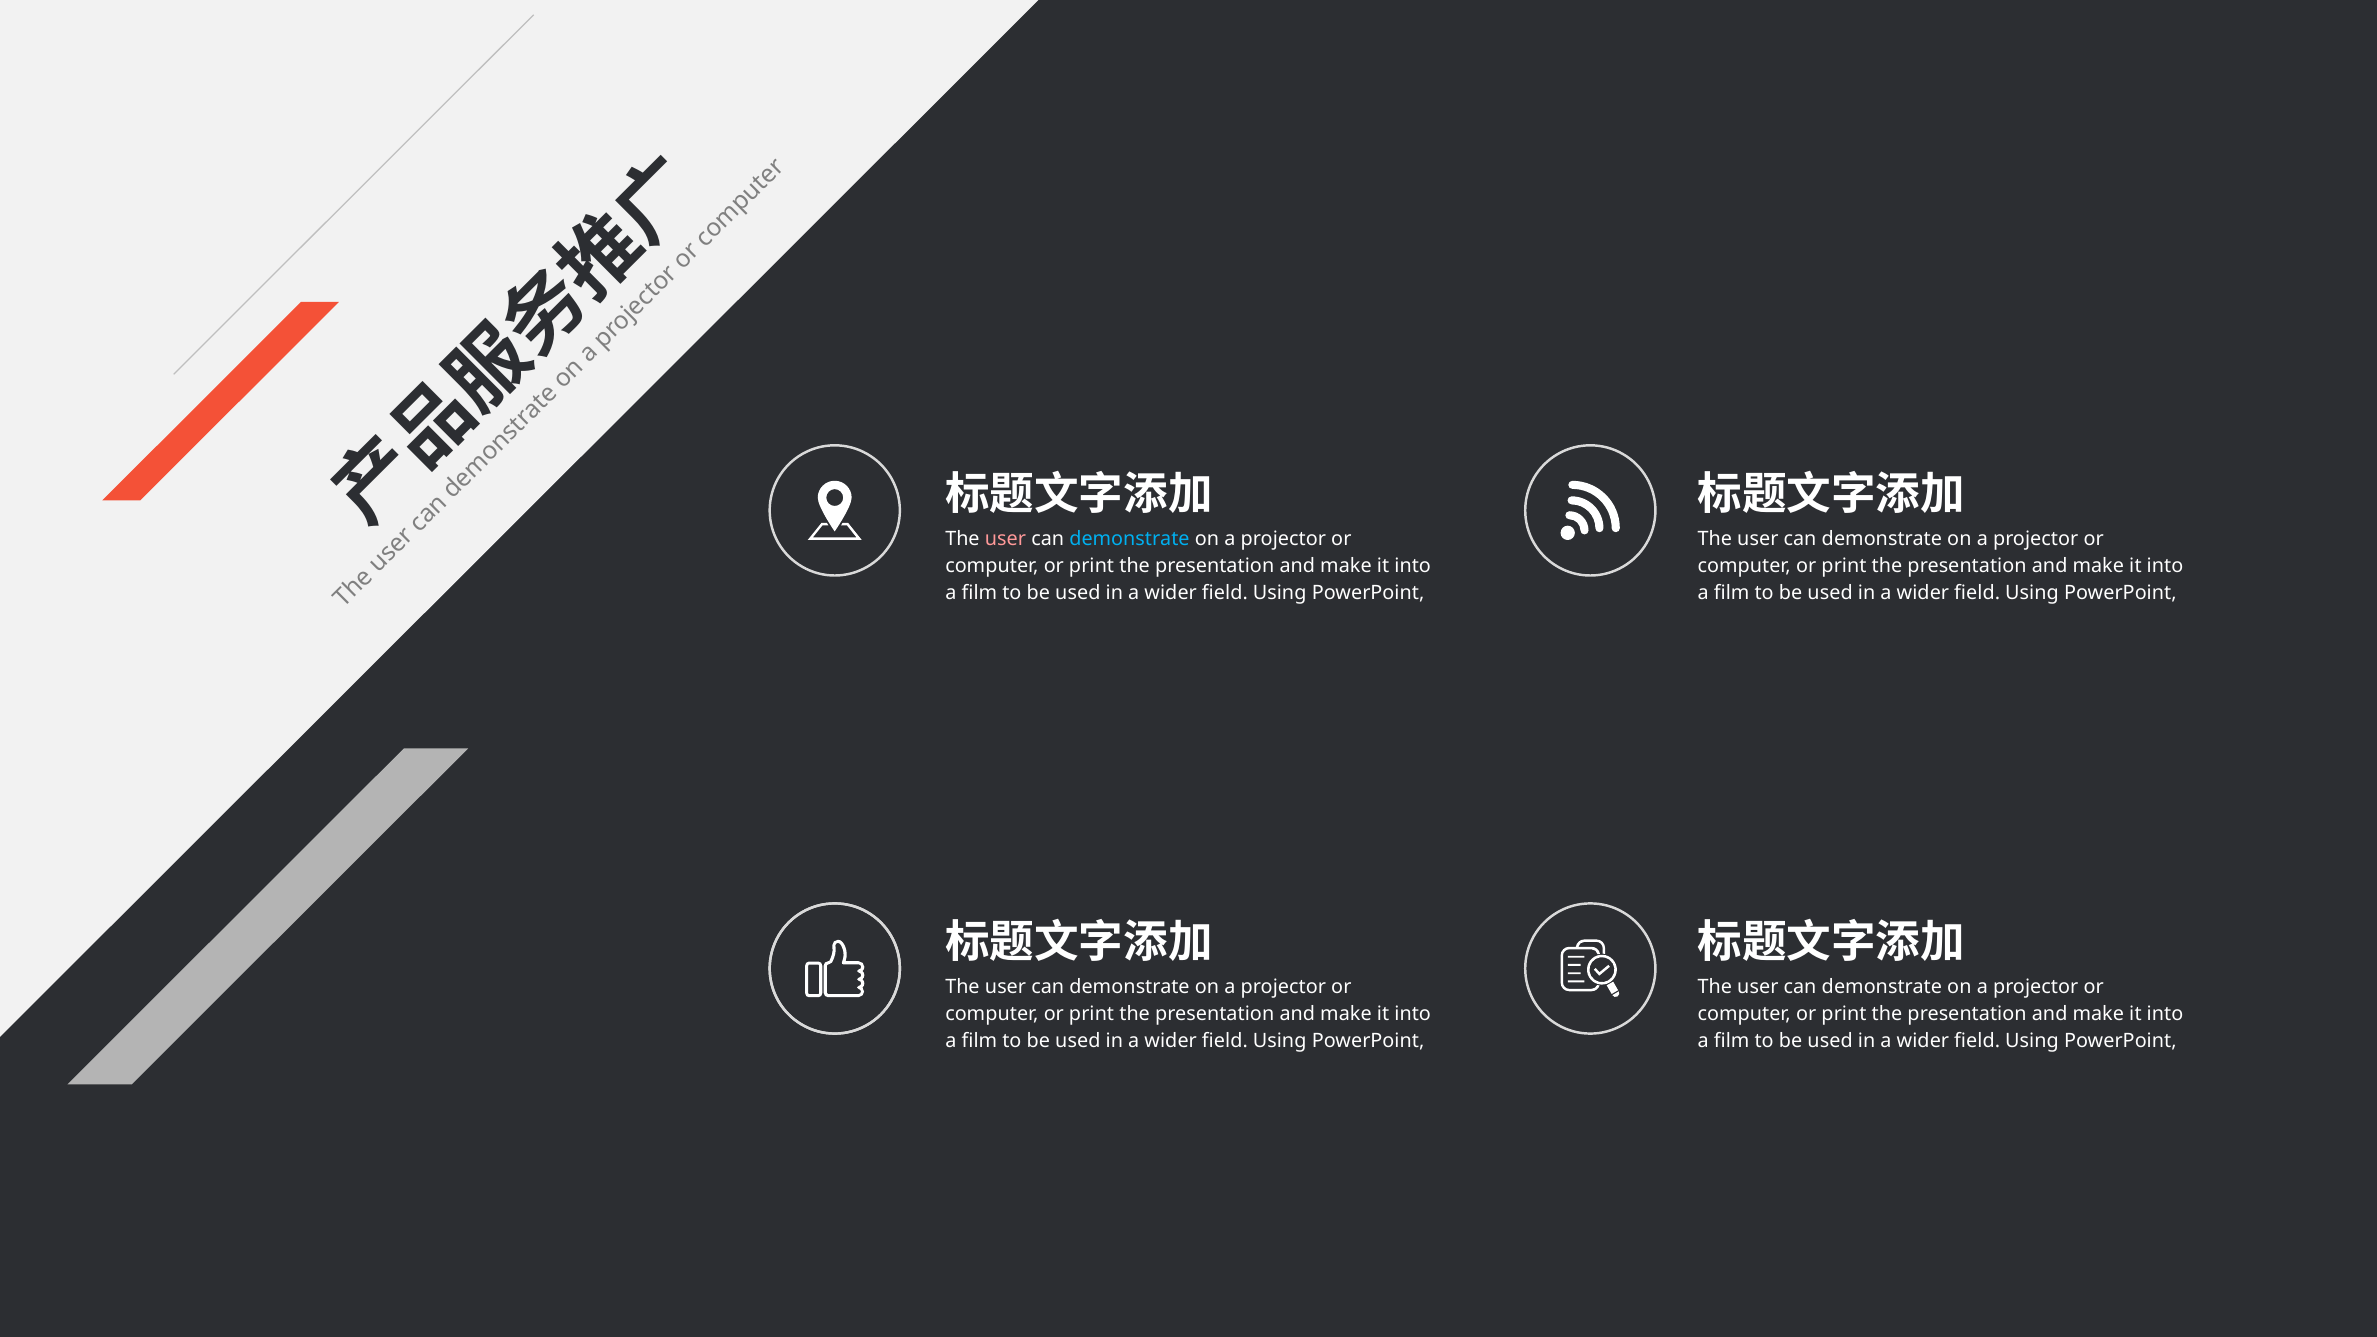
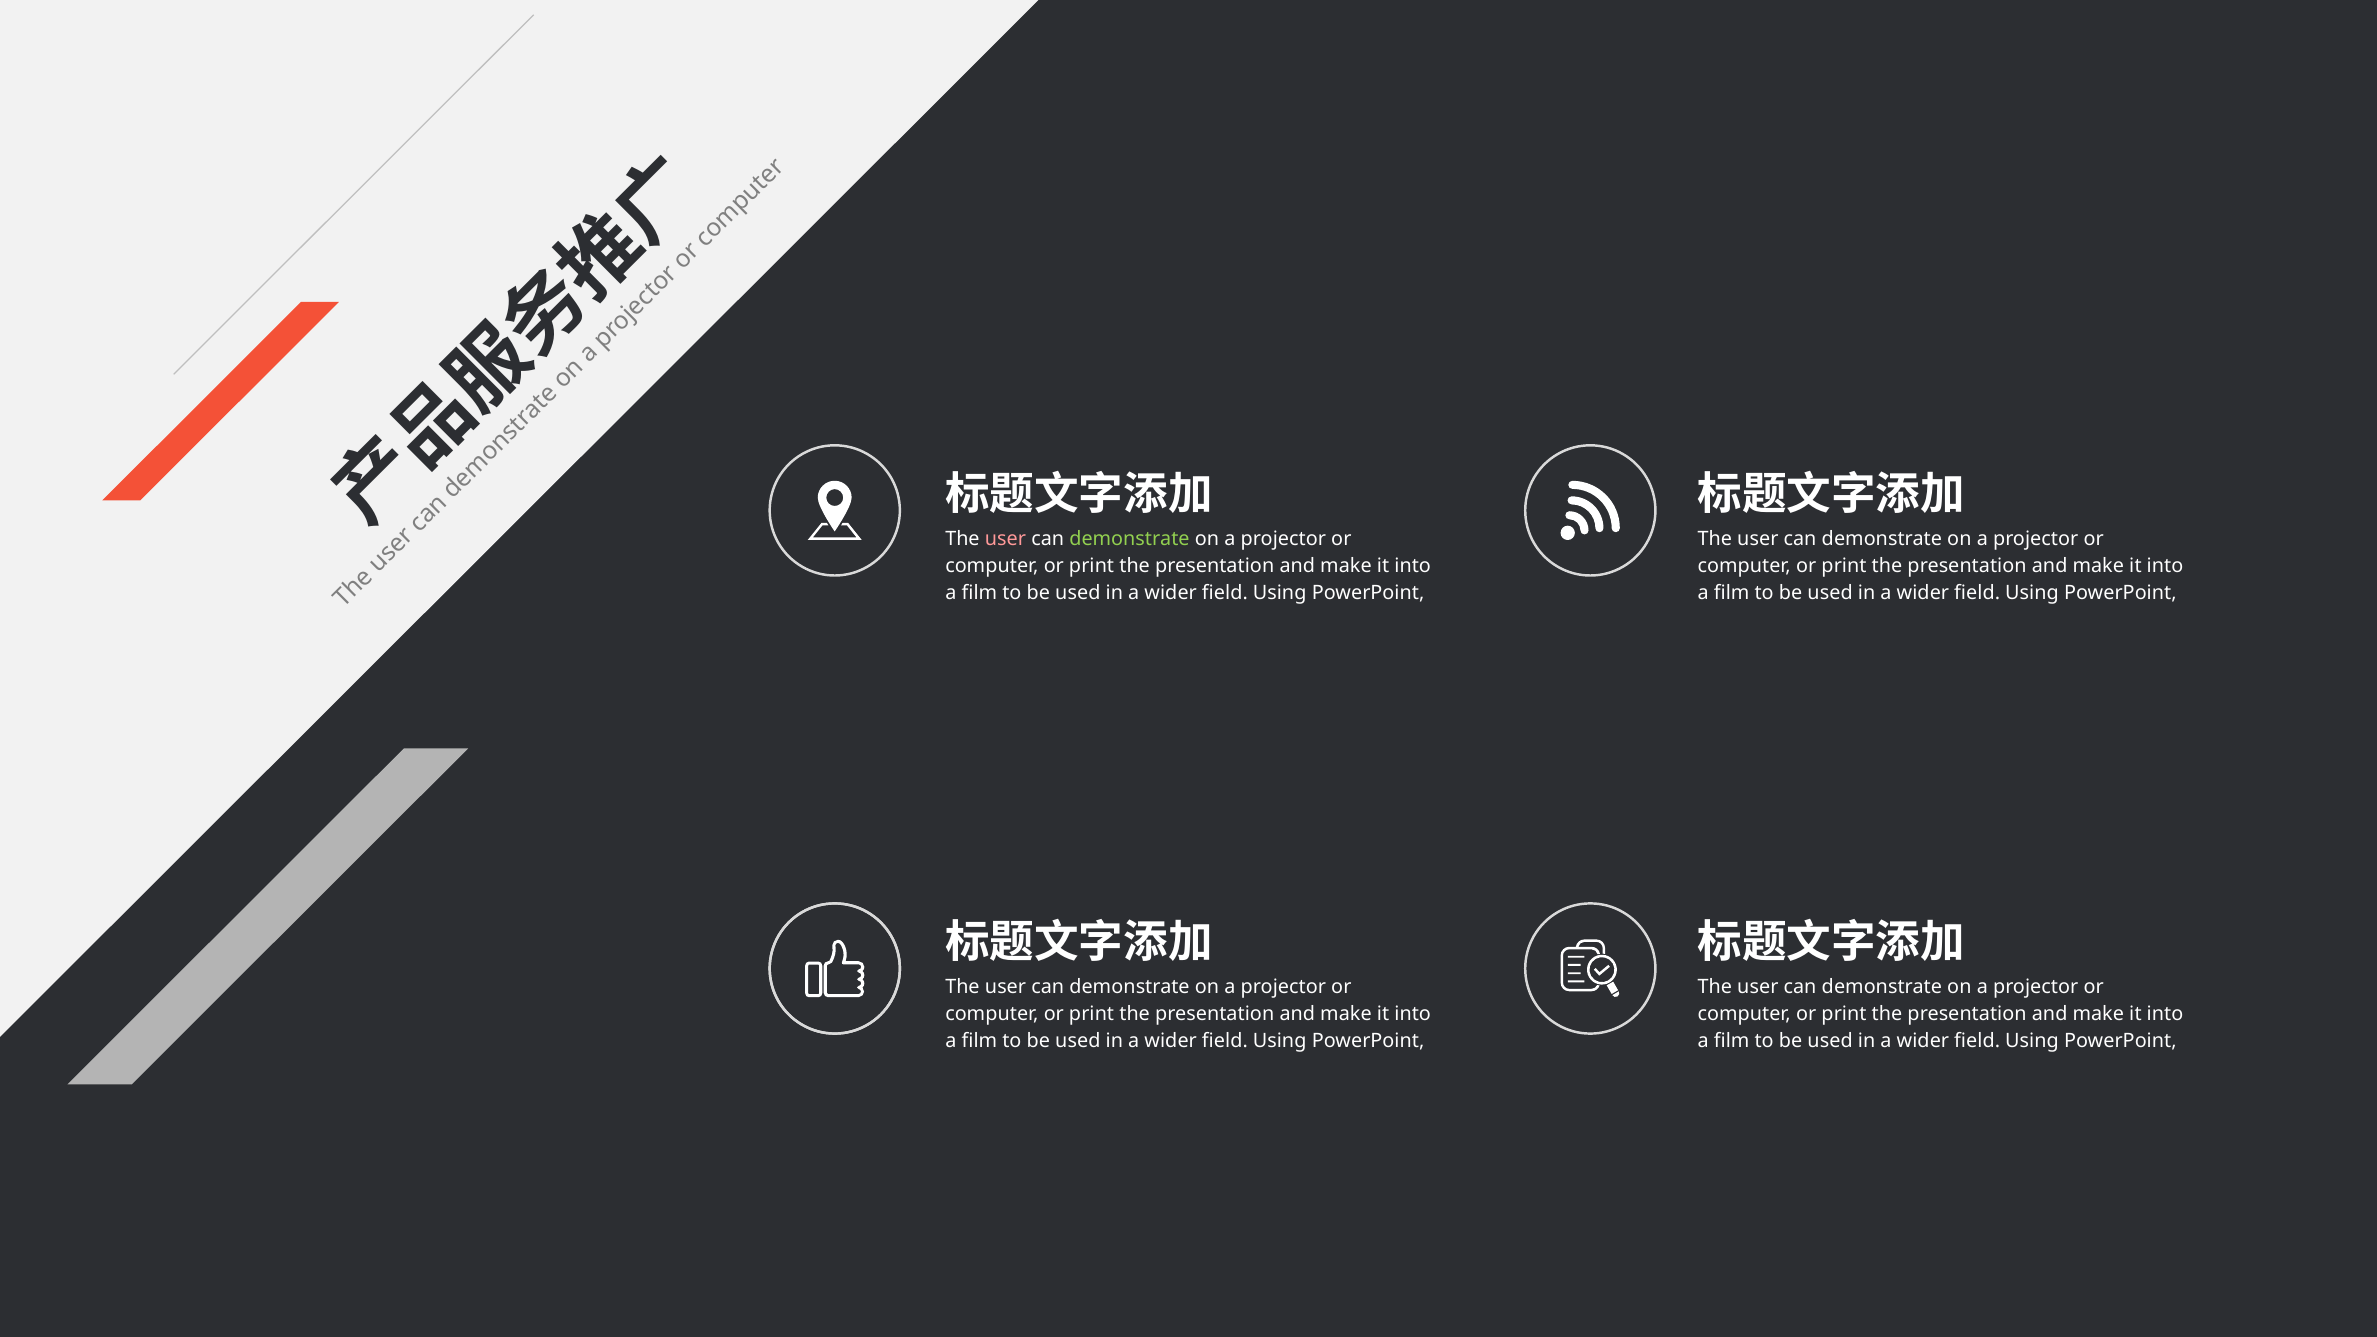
demonstrate colour: light blue -> light green (1129, 539)
